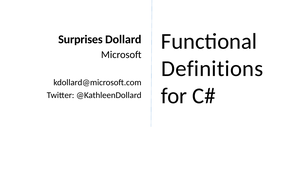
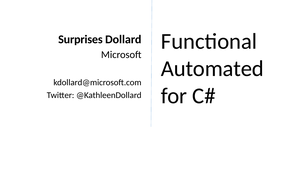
Definitions: Definitions -> Automated (212, 69)
